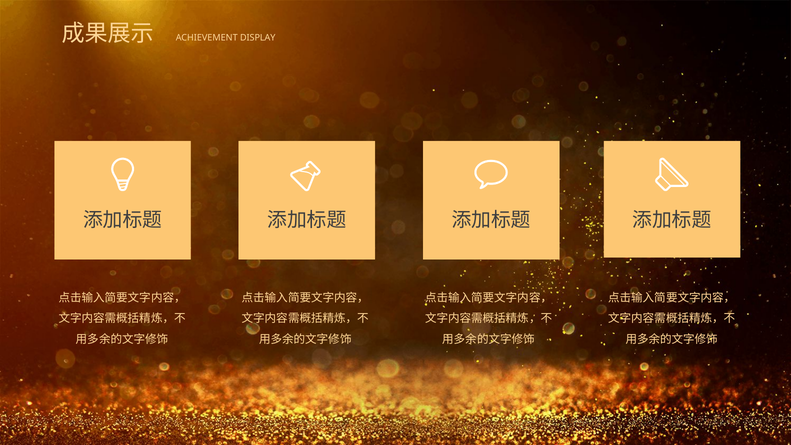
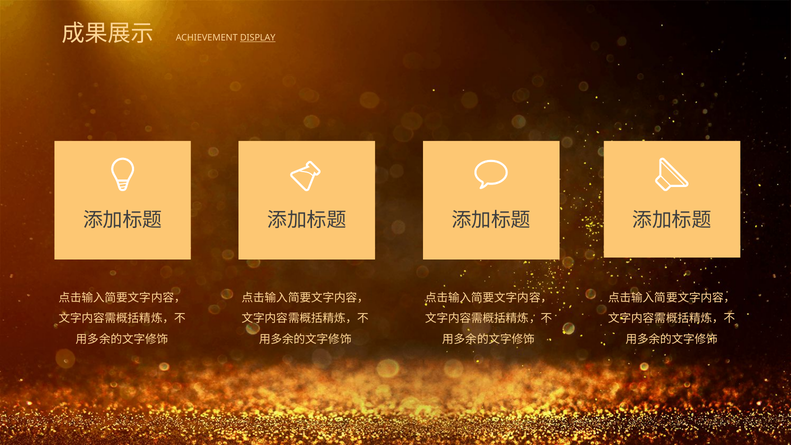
DISPLAY underline: none -> present (258, 38)
